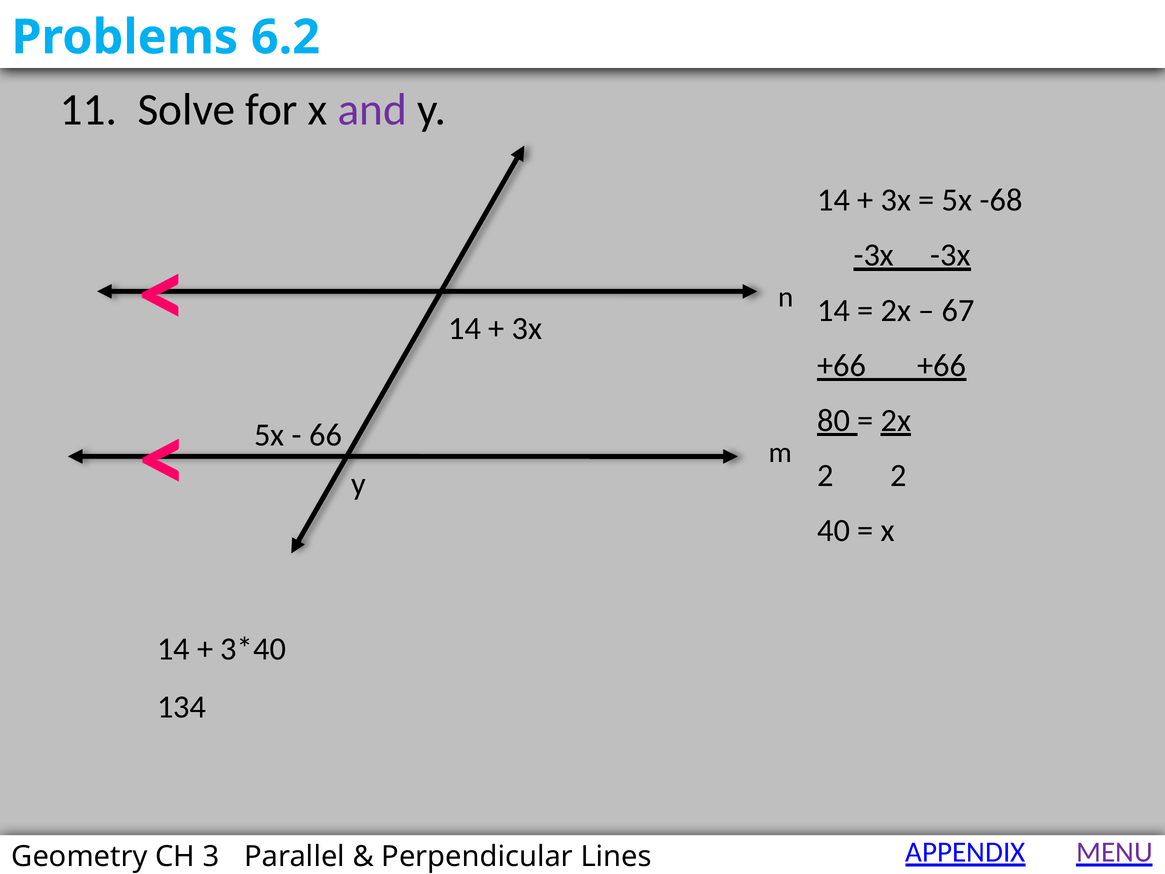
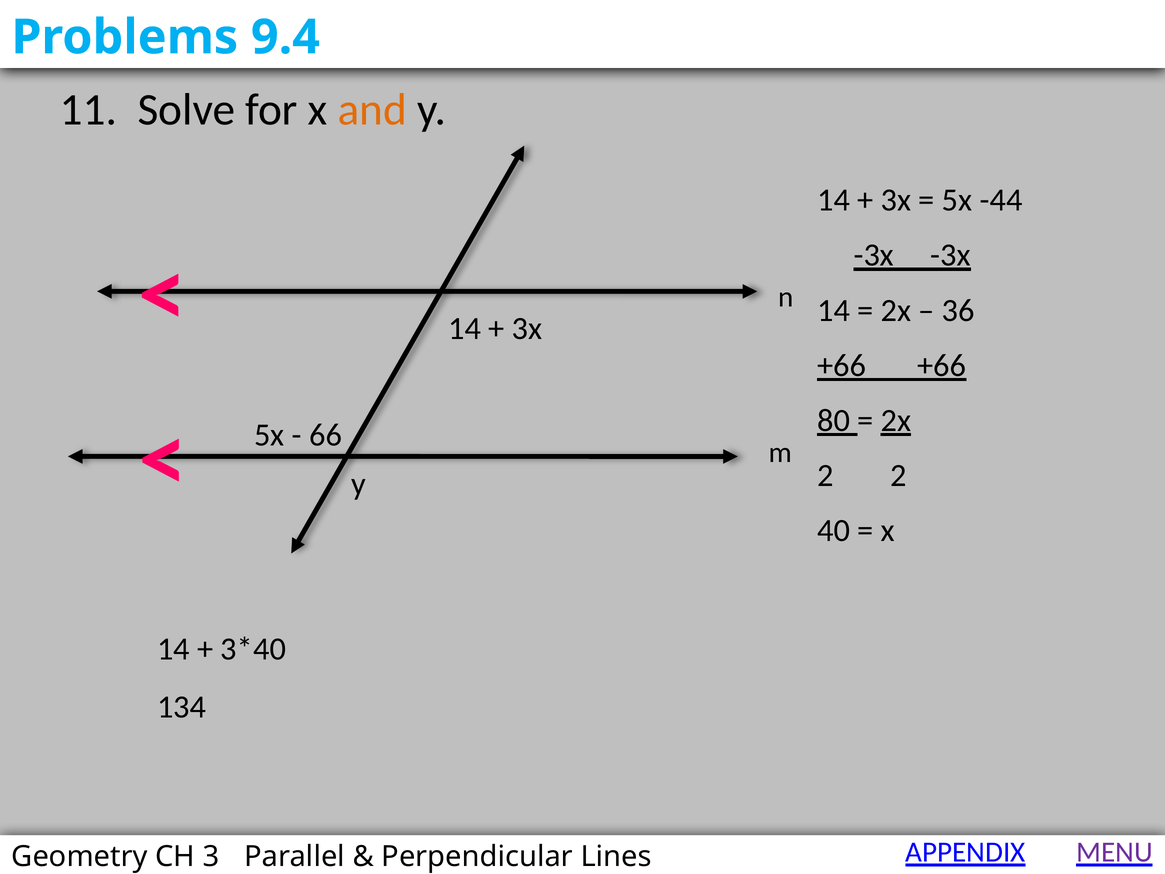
6.2: 6.2 -> 9.4 (285, 37)
and colour: purple -> orange (372, 110)
-68: -68 -> -44 (1001, 200)
67: 67 -> 36 (958, 310)
